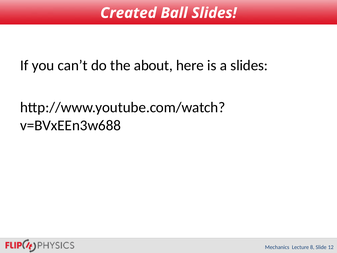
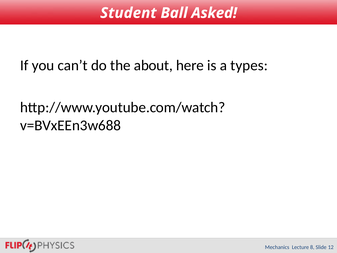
Created: Created -> Student (128, 13)
Ball Slides: Slides -> Asked (214, 13)
a slides: slides -> types (249, 65)
